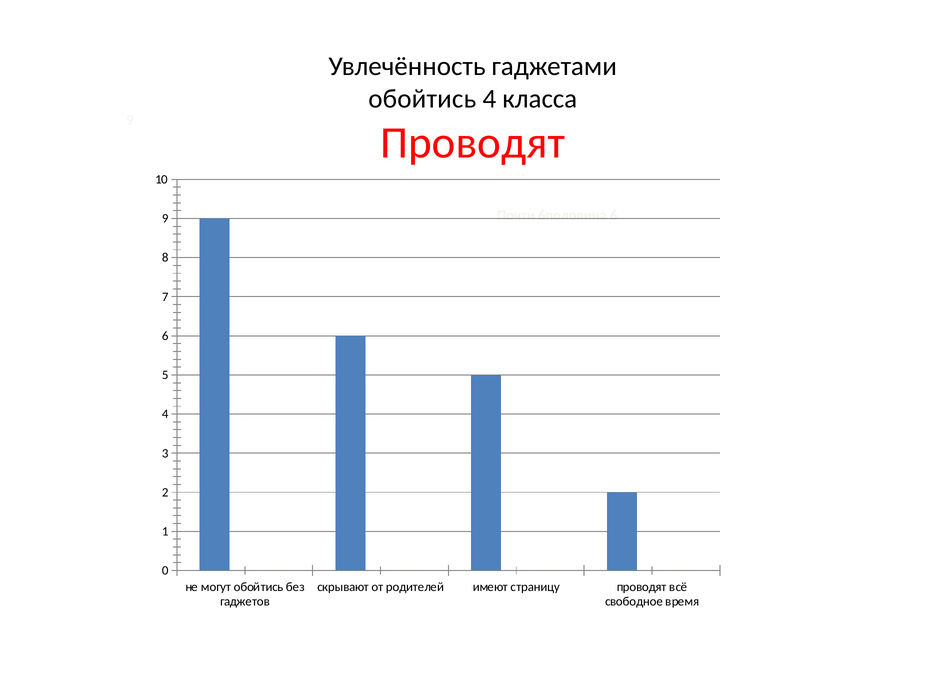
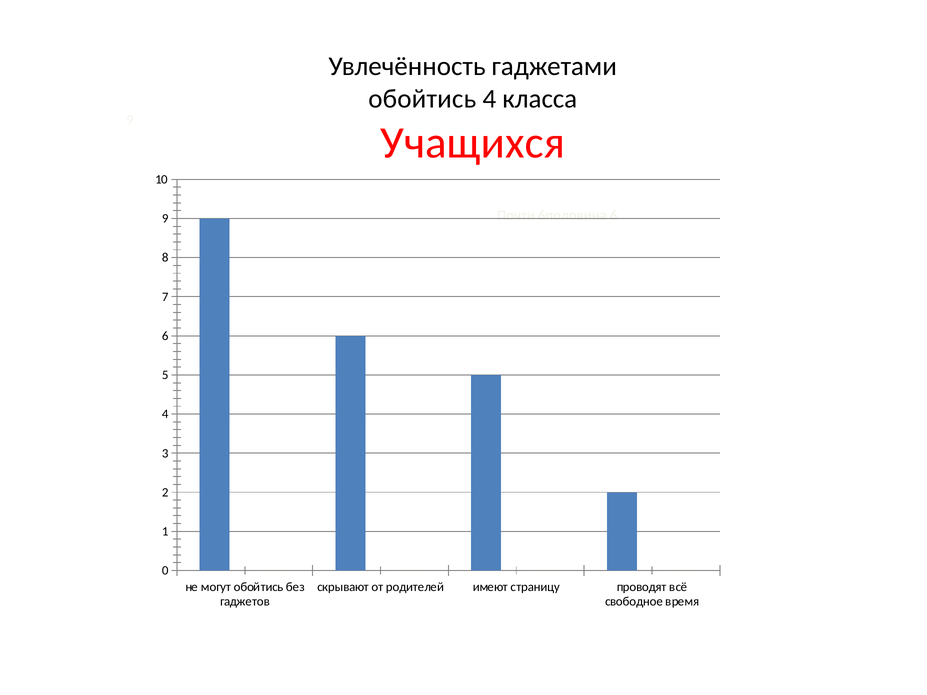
Проводят: Проводят -> Учащихся (473, 143)
